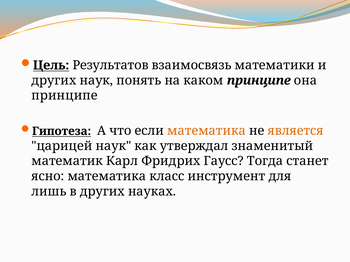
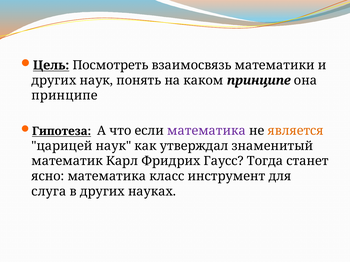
Результатов: Результатов -> Посмотреть (110, 65)
математика colour: orange -> purple (207, 131)
лишь: лишь -> слуга (49, 192)
